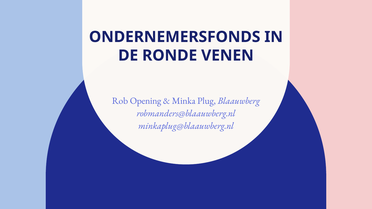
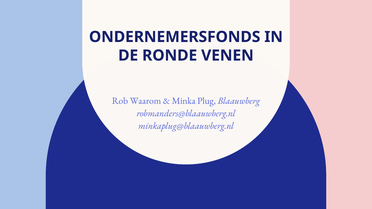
Opening: Opening -> Waarom (145, 101)
